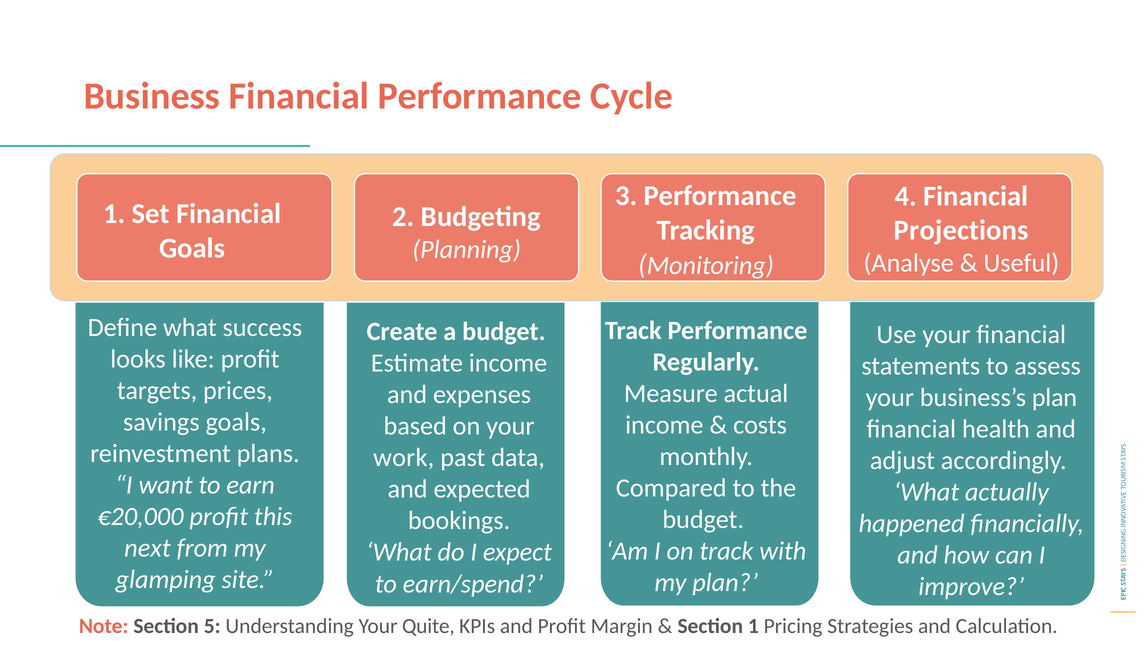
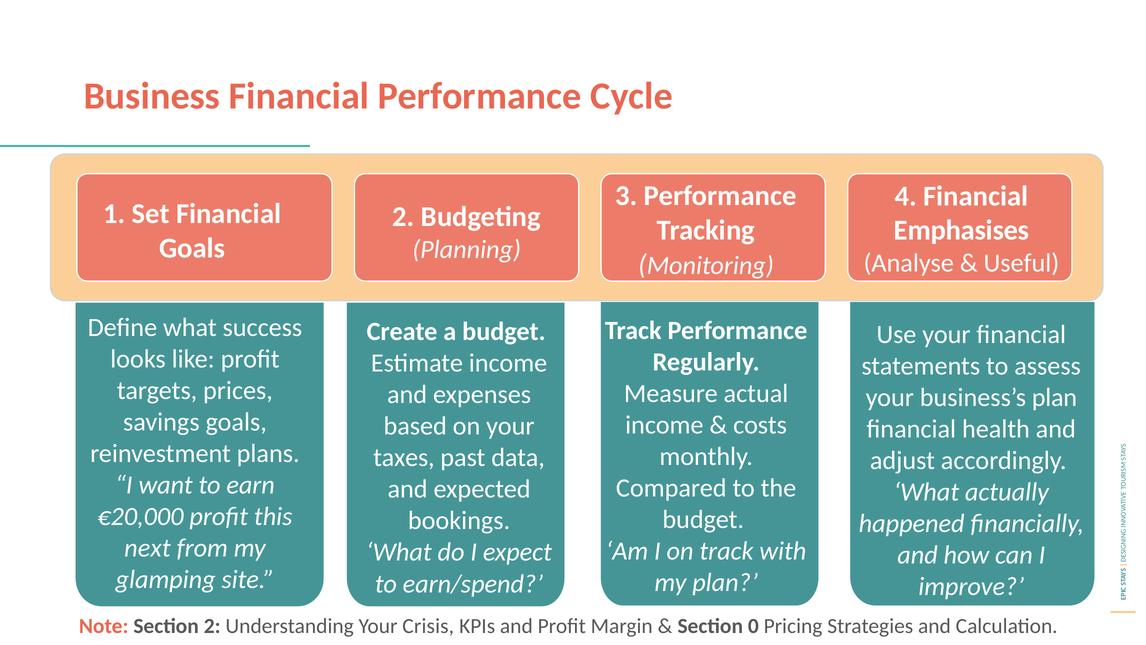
Projections: Projections -> Emphasises (962, 230)
work: work -> taxes (404, 457)
Section 5: 5 -> 2 (212, 626)
Quite: Quite -> Crisis (428, 626)
Section 1: 1 -> 0 (753, 626)
